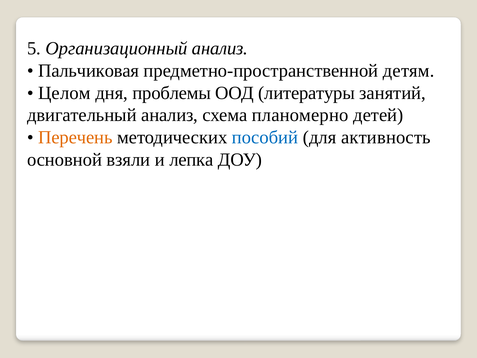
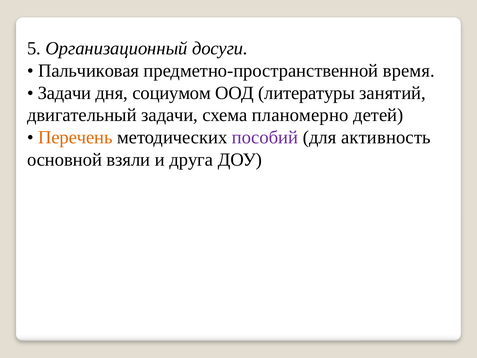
Организационный анализ: анализ -> досуги (220, 48)
детям: детям -> время (409, 71)
Целом: Целом -> Задачи (65, 93)
проблемы: проблемы -> социумом (172, 93)
двигательный анализ: анализ -> задачи (170, 115)
пособий colour: blue -> purple (265, 137)
лепка: лепка -> друга (191, 160)
